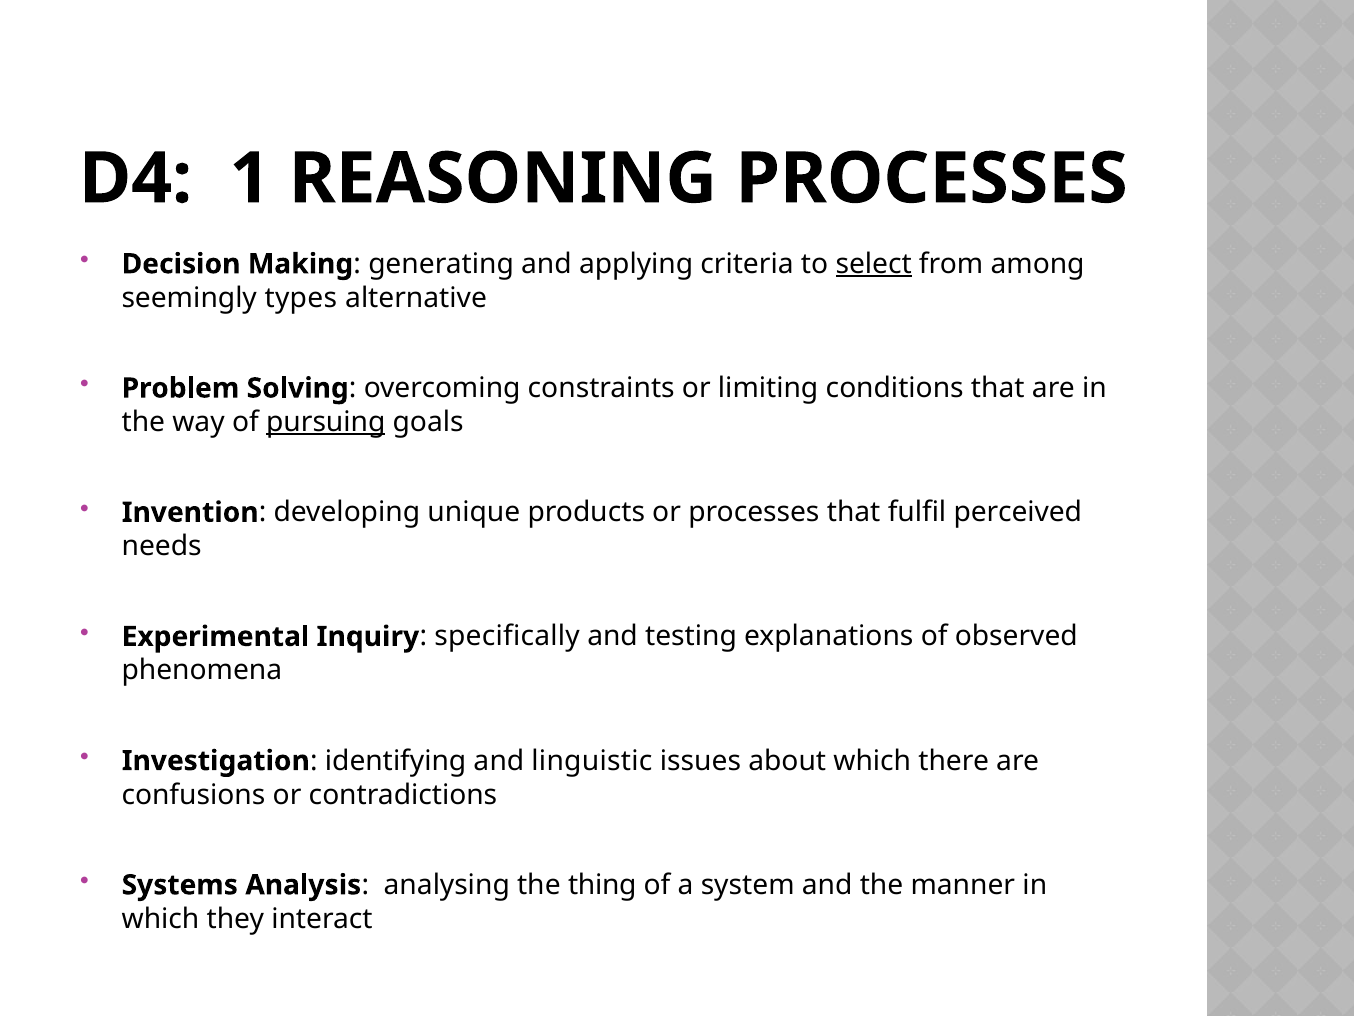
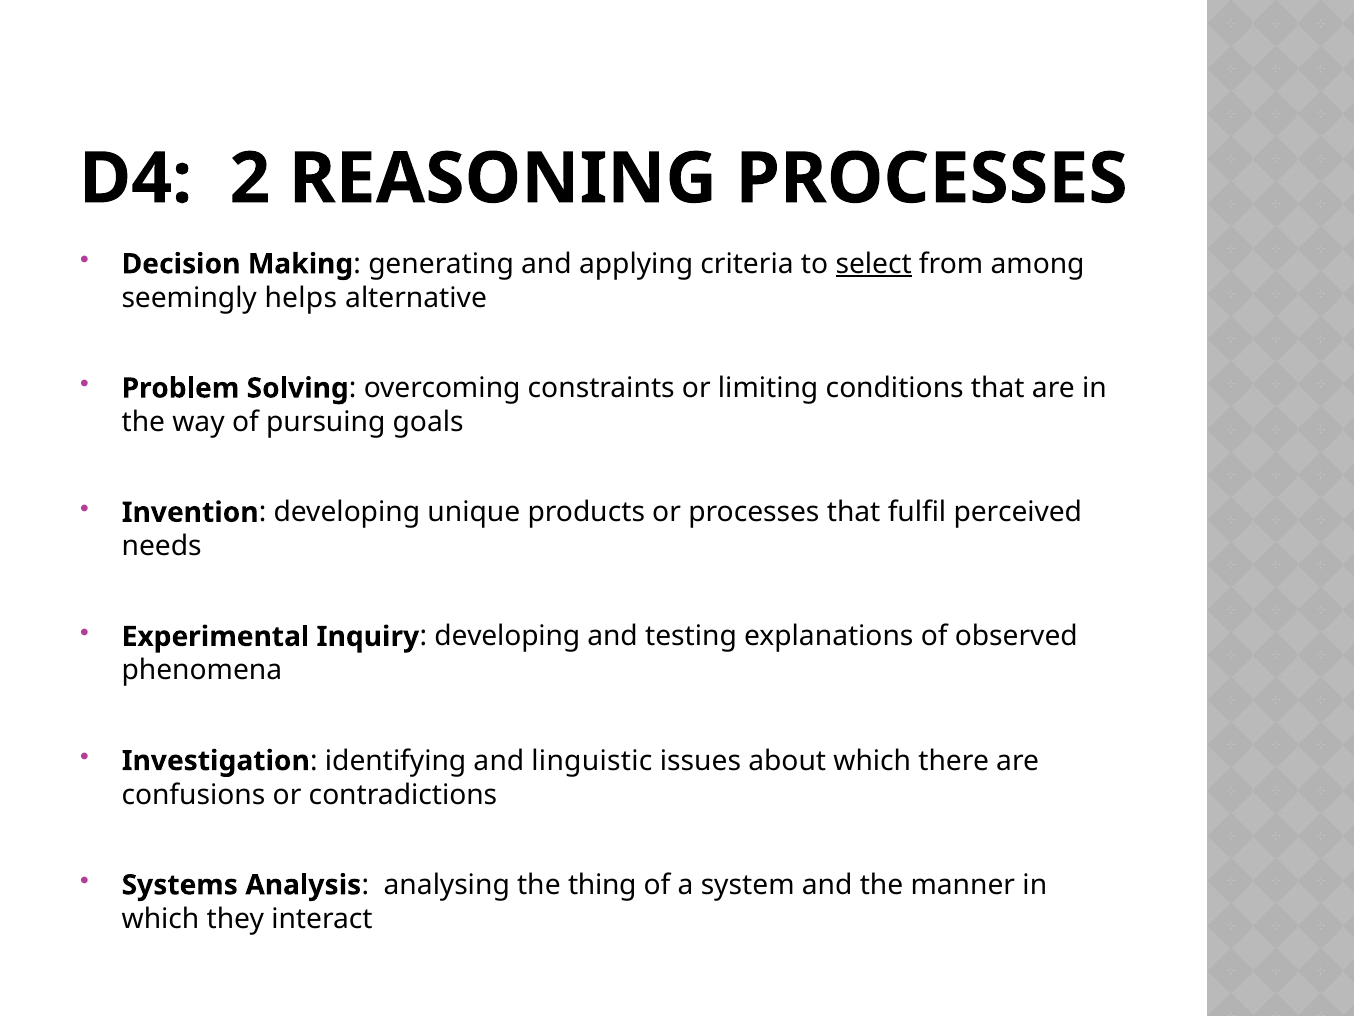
1: 1 -> 2 (250, 179)
types: types -> helps (301, 298)
pursuing underline: present -> none (326, 422)
Inquiry specifically: specifically -> developing (507, 636)
